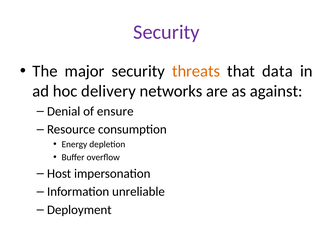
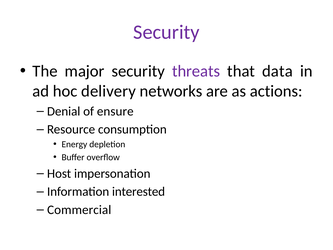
threats colour: orange -> purple (196, 71)
against: against -> actions (276, 91)
unreliable: unreliable -> interested (139, 192)
Deployment: Deployment -> Commercial (79, 210)
